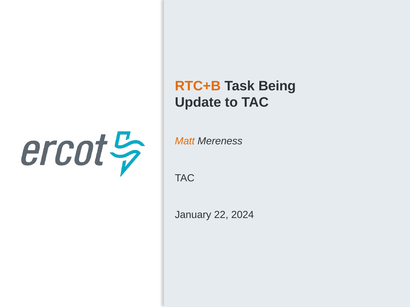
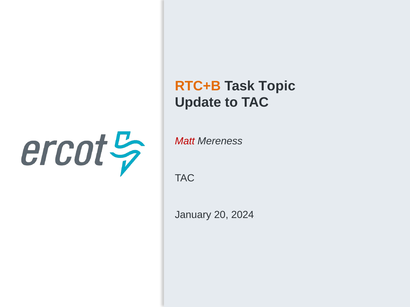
Being: Being -> Topic (277, 86)
Matt colour: orange -> red (185, 141)
22: 22 -> 20 (221, 215)
